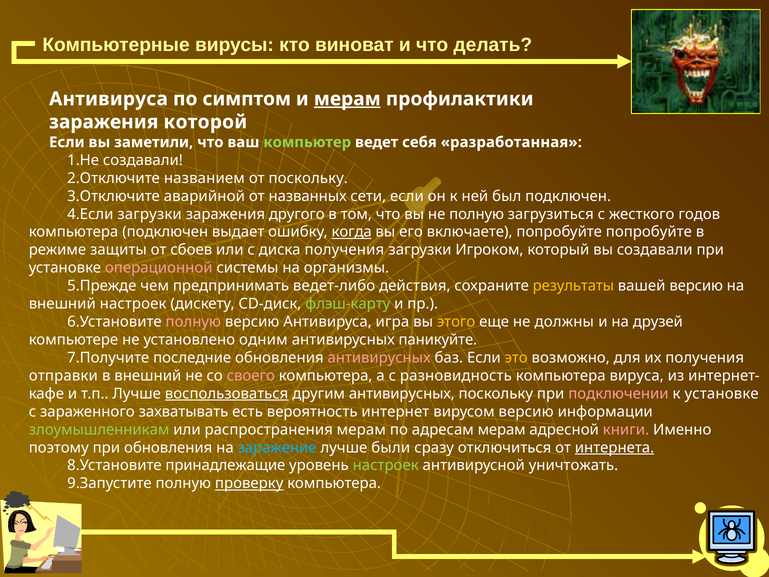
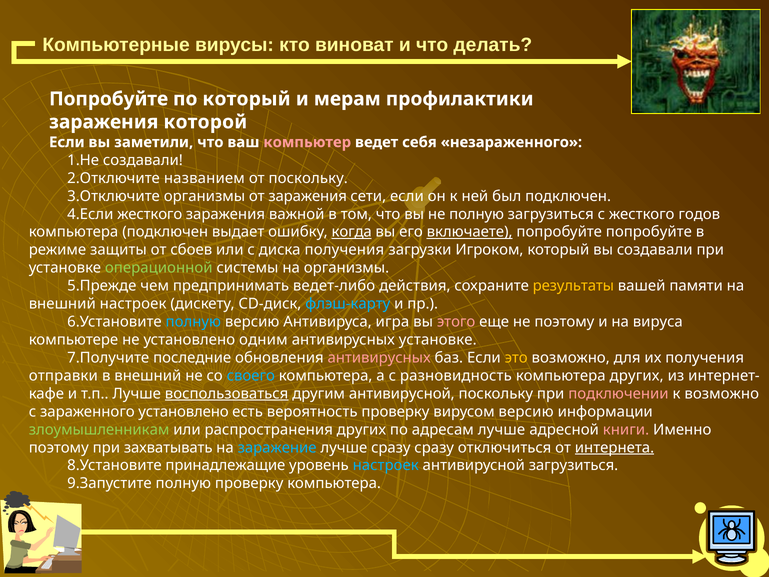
Антивируса: Антивируса -> Попробуйте (109, 99)
по симптом: симптом -> который (247, 99)
мерам underline: present -> none (347, 99)
компьютер colour: light green -> pink (307, 142)
разработанная: разработанная -> незараженного (511, 142)
аварийной: аварийной -> организмы (204, 196)
от названных: названных -> заражения (308, 196)
загрузки: загрузки -> жесткого (150, 214)
другого: другого -> важной (297, 214)
включаете underline: none -> present (470, 232)
операционной colour: pink -> light green (159, 268)
вашей версию: версию -> памяти (696, 286)
флэш-карту colour: light green -> light blue (348, 304)
полную colour: pink -> light blue (193, 322)
этого colour: yellow -> pink (456, 322)
не должны: должны -> поэтому (564, 322)
друзей: друзей -> вируса (658, 322)
антивирусных паникуйте: паникуйте -> установке (438, 340)
своего colour: pink -> light blue (251, 376)
компьютера вируса: вируса -> других (637, 376)
другим антивирусных: антивирусных -> антивирусной (402, 394)
к установке: установке -> возможно (722, 394)
зараженного захватывать: захватывать -> установлено (184, 411)
вероятность интернет: интернет -> проверку (395, 411)
распространения мерам: мерам -> других (361, 429)
адресам мерам: мерам -> лучше (502, 429)
при обновления: обновления -> захватывать (168, 447)
лучше были: были -> сразу (391, 447)
настроек colour: light green -> light blue (386, 465)
антивирусной уничтожать: уничтожать -> загрузиться (574, 465)
проверку underline: present -> none (249, 483)
